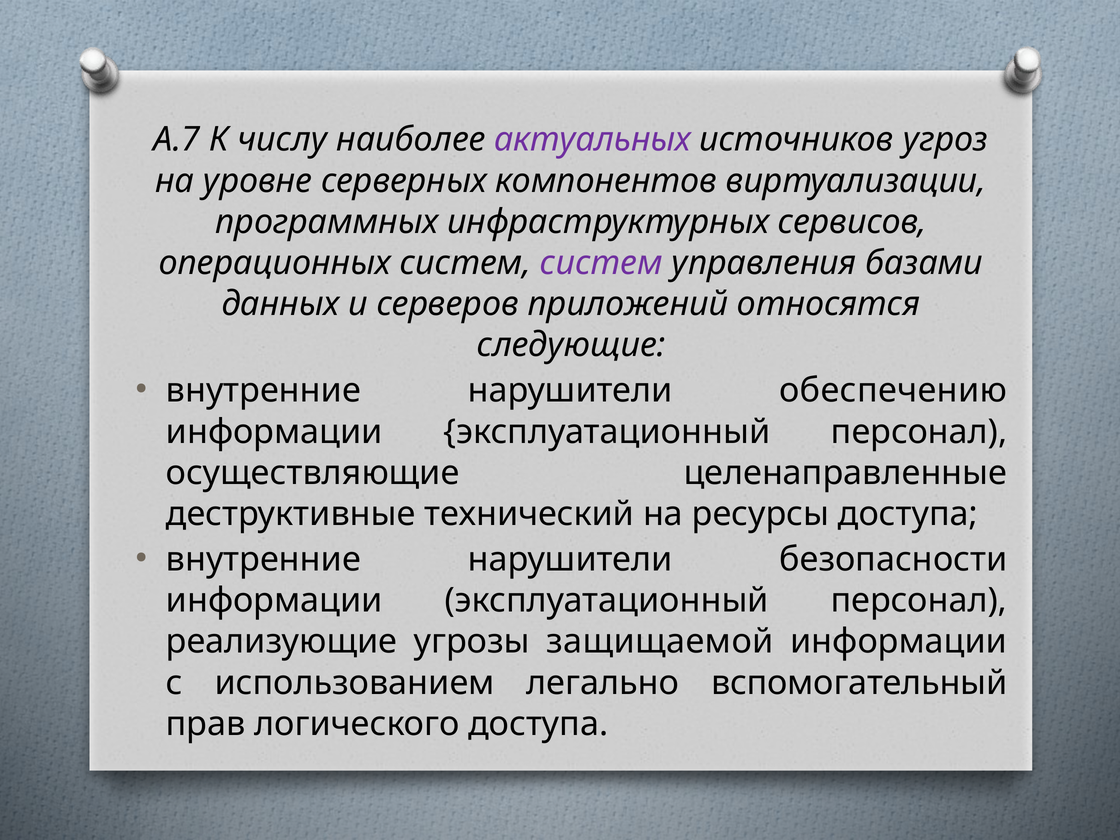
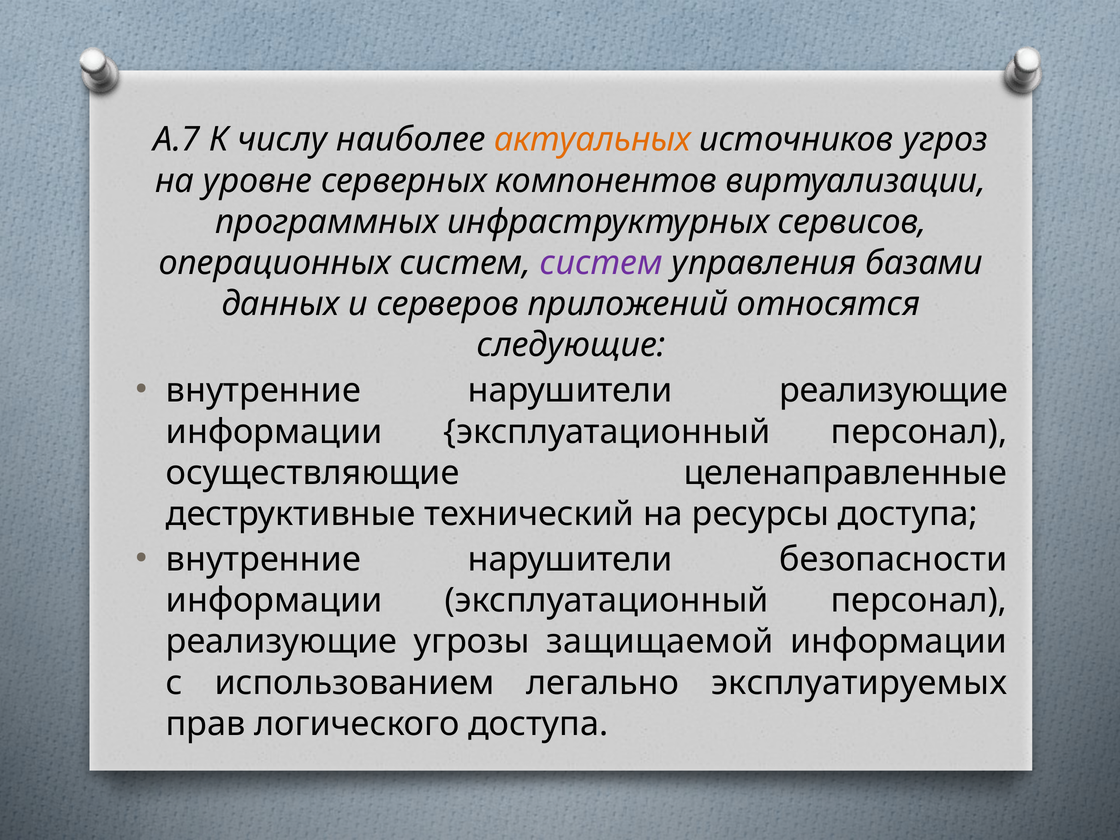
актуальных colour: purple -> orange (592, 140)
нарушители обеспечению: обеспечению -> реализующие (893, 391)
вспомогательный: вспомогательный -> эксплуатируемых (859, 683)
